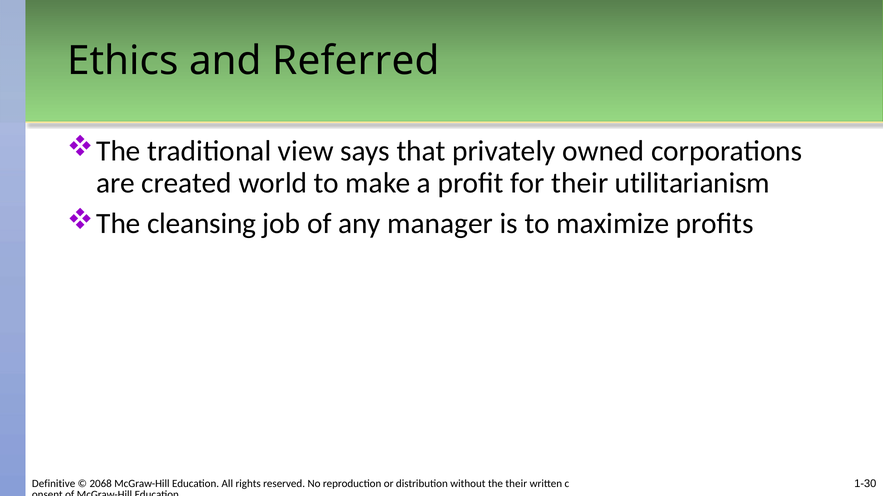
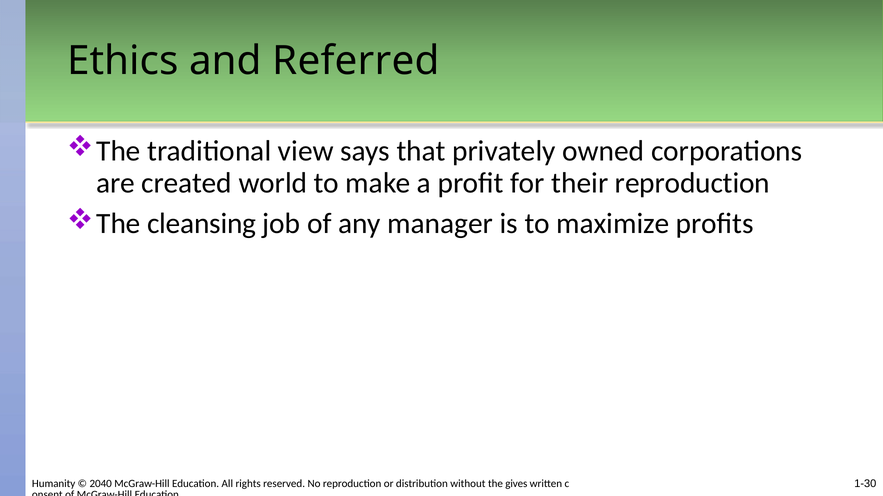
their utilitarianism: utilitarianism -> reproduction (692, 183)
Definitive: Definitive -> Humanity (54, 484)
2068: 2068 -> 2040 (101, 484)
the their: their -> gives (516, 484)
